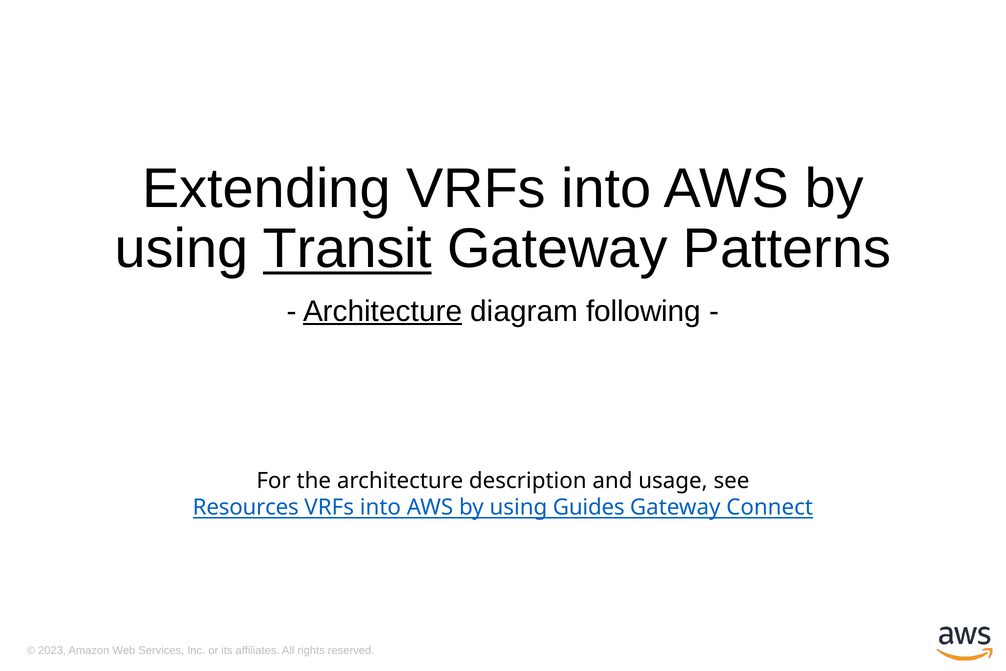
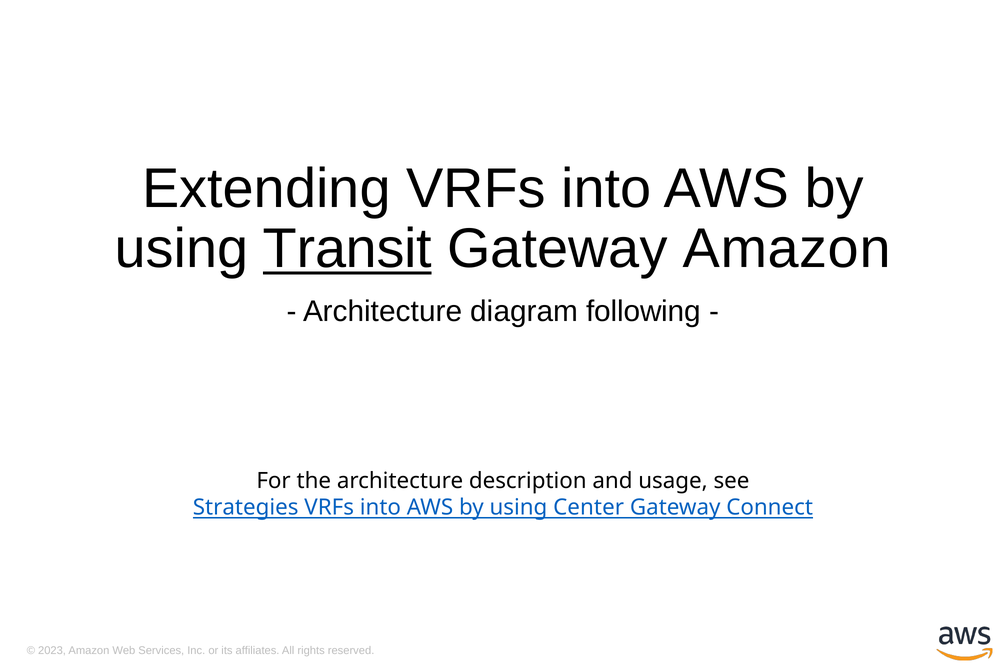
Gateway Patterns: Patterns -> Amazon (787, 249)
Architecture underline: present -> none (383, 311)
Resources: Resources -> Strategies (246, 507)
Guides: Guides -> Center (589, 507)
